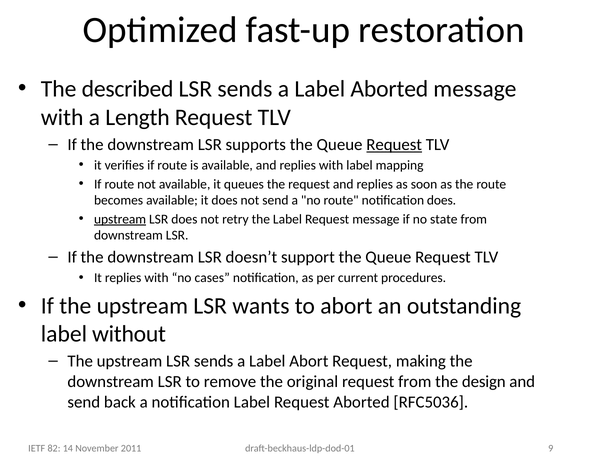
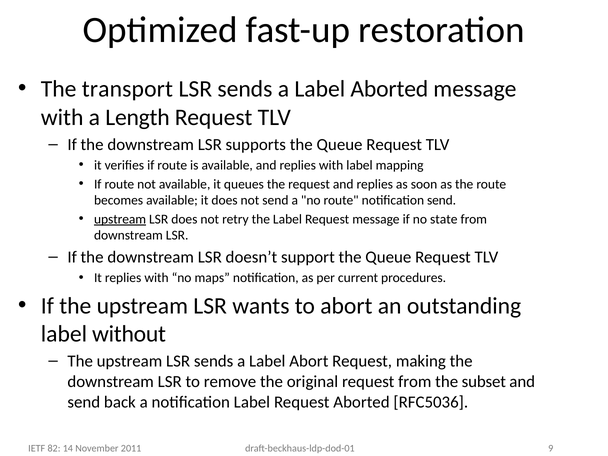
described: described -> transport (127, 89)
Request underline: present -> none (394, 145)
notification does: does -> send (442, 200)
cases: cases -> maps (212, 278)
design: design -> subset (484, 382)
